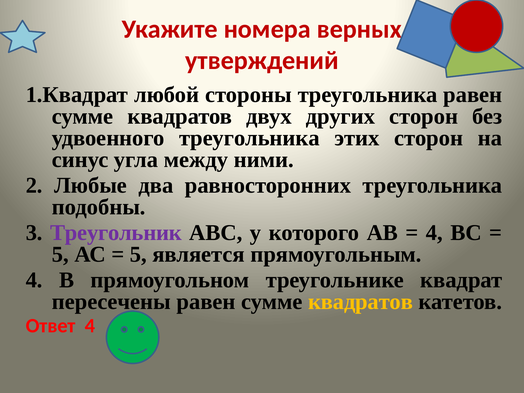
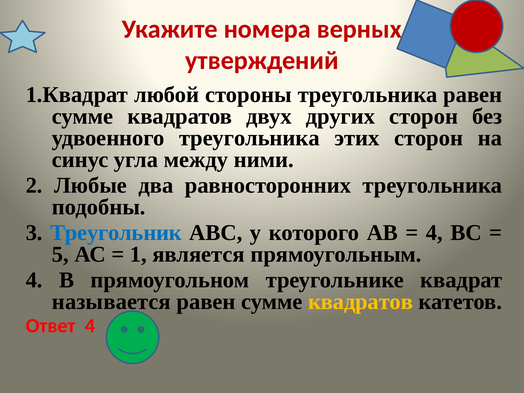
Треугольник colour: purple -> blue (116, 233)
5: 5 -> 1 (138, 254)
пересечены: пересечены -> называется (111, 302)
